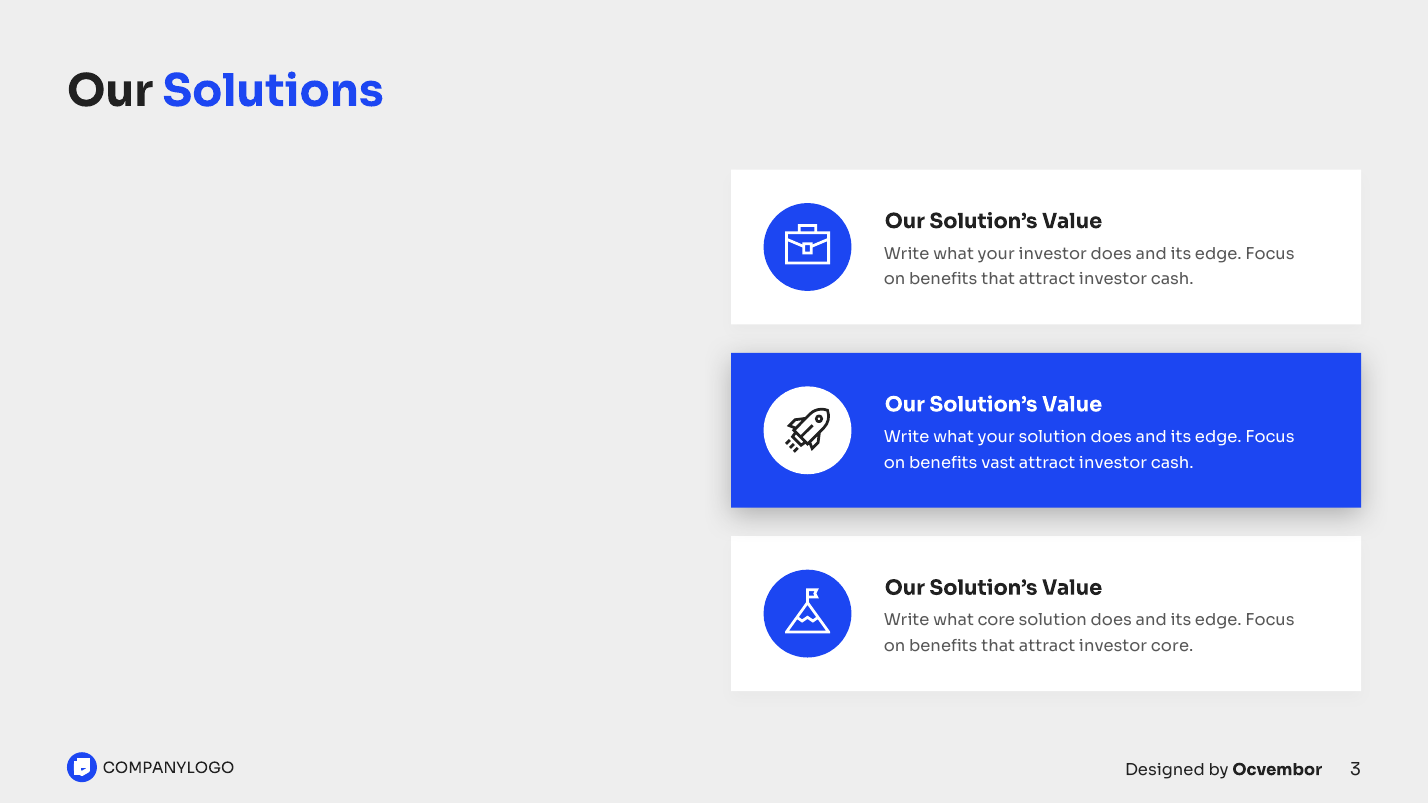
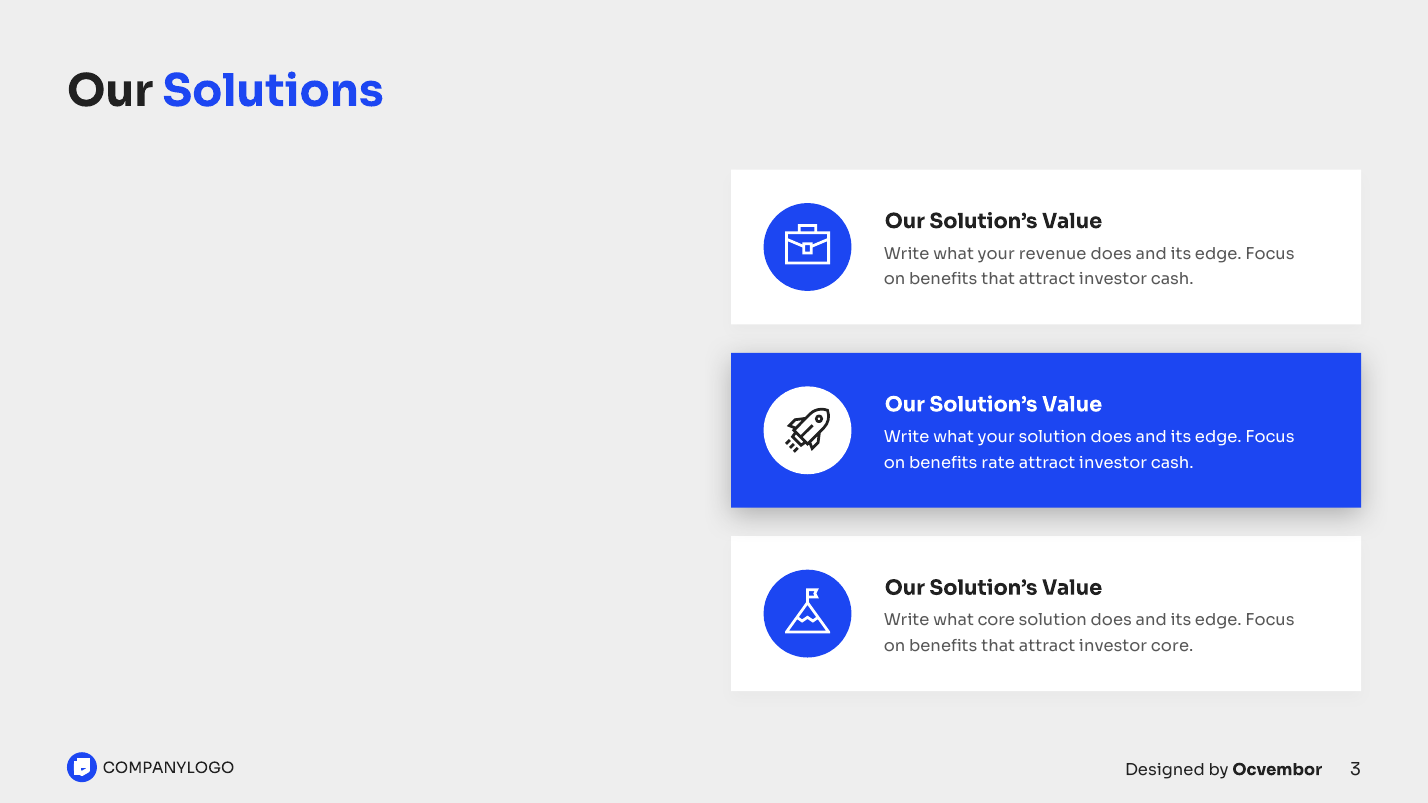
your investor: investor -> revenue (1053, 254)
vast: vast -> rate (998, 463)
